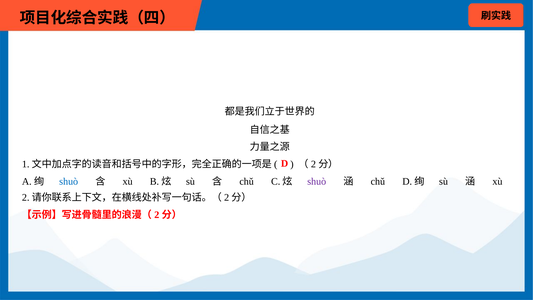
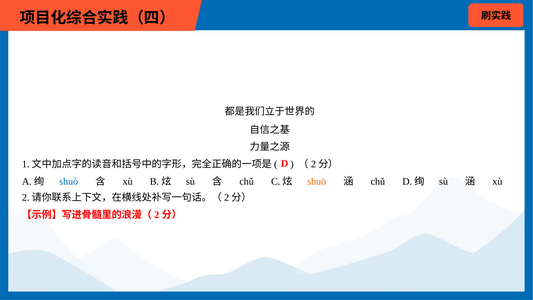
shuò colour: purple -> orange (317, 181)
